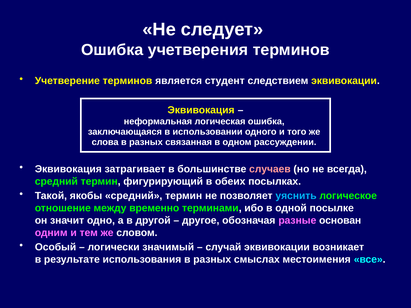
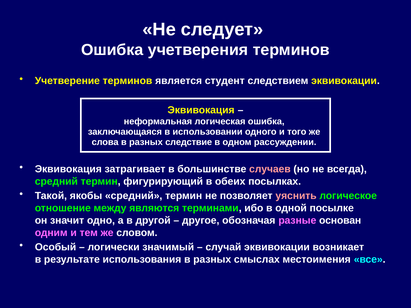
связанная: связанная -> следствие (189, 142)
уяснить colour: light blue -> pink (296, 196)
временно: временно -> являются (154, 208)
